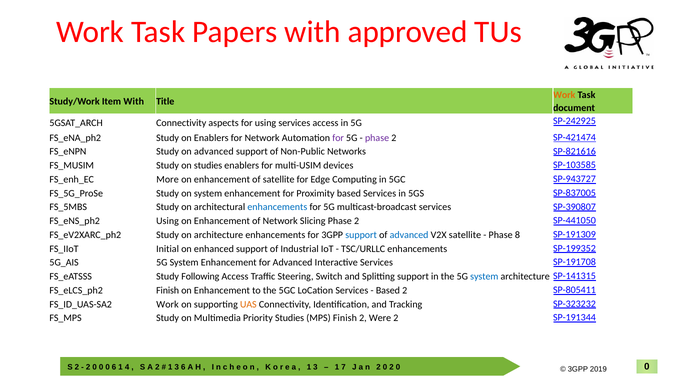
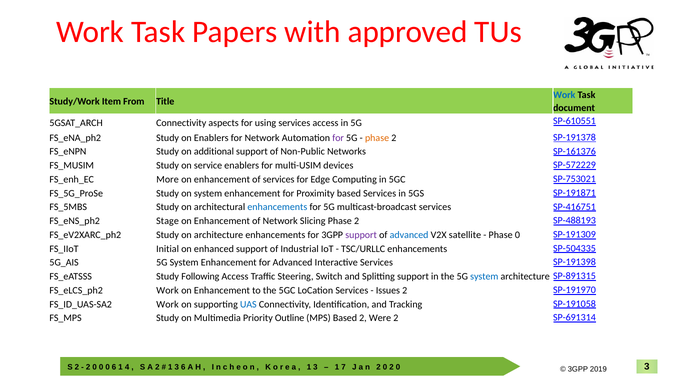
Work colour: orange -> blue (564, 95)
Item With: With -> From (134, 101)
SP-242925: SP-242925 -> SP-610551 (574, 121)
phase colour: purple -> orange (377, 138)
SP-421474: SP-421474 -> SP-191378 (574, 137)
on advanced: advanced -> additional (214, 152)
SP-821616: SP-821616 -> SP-161376 (574, 151)
on studies: studies -> service (208, 165)
SP-103585: SP-103585 -> SP-572229 (574, 165)
of satellite: satellite -> services (279, 179)
SP-943727: SP-943727 -> SP-753021 (574, 179)
SP-837005: SP-837005 -> SP-191871 (574, 193)
SP-390807: SP-390807 -> SP-416751 (574, 207)
Using: Using -> Stage (168, 221)
SP-441050: SP-441050 -> SP-488193 (574, 220)
support colour: blue -> purple (361, 235)
Phase 8: 8 -> 0 (517, 235)
SP-199352: SP-199352 -> SP-504335 (574, 248)
SP-191708: SP-191708 -> SP-191398 (574, 262)
SP-141315: SP-141315 -> SP-891315 (574, 276)
Finish: Finish -> Work (168, 290)
Based: Based -> Issues (388, 290)
SP-805411: SP-805411 -> SP-191970 (574, 290)
UAS colour: orange -> blue (248, 304)
SP-323232: SP-323232 -> SP-191058 (574, 304)
Priority Studies: Studies -> Outline (290, 318)
MPS Finish: Finish -> Based (345, 318)
SP-191344: SP-191344 -> SP-691314 (574, 317)
0: 0 -> 3 (647, 366)
